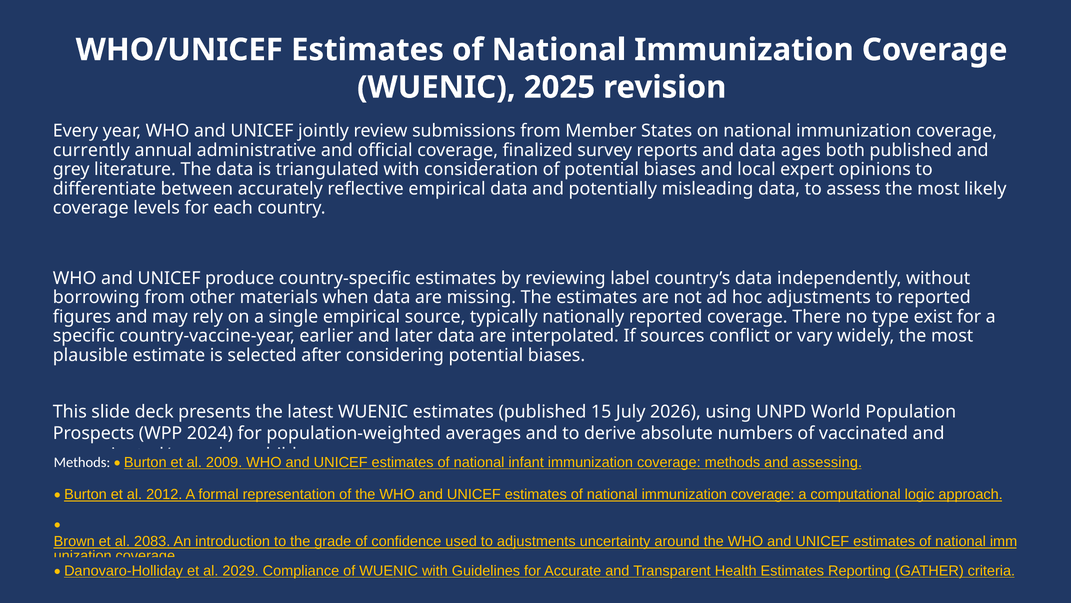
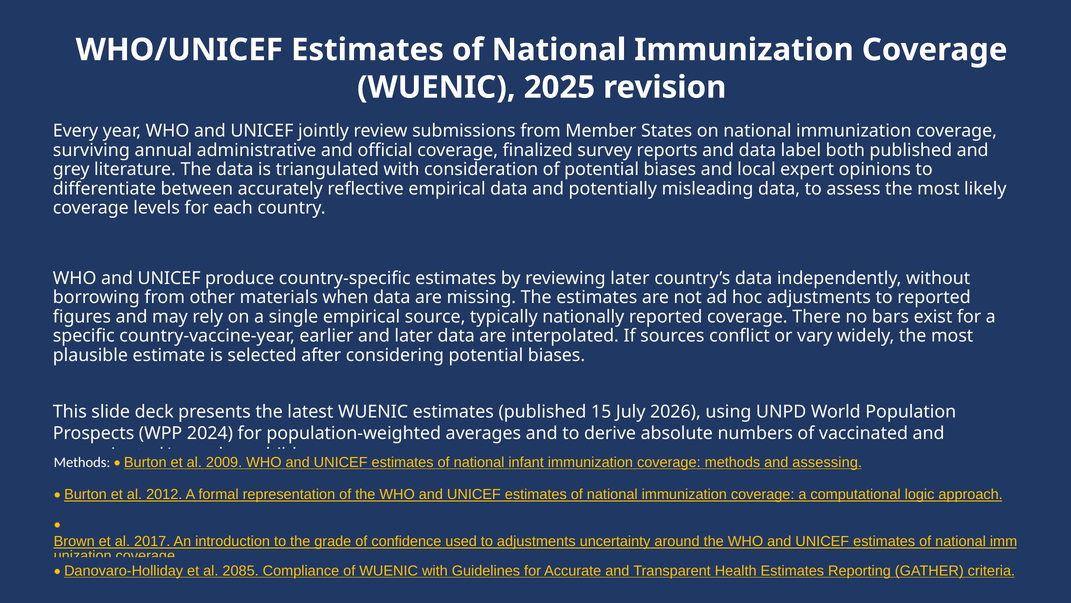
currently: currently -> surviving (91, 150)
ages: ages -> label (801, 150)
reviewing label: label -> later (630, 278)
type: type -> bars (890, 316)
2083: 2083 -> 2017 (152, 541)
2029: 2029 -> 2085 (241, 570)
